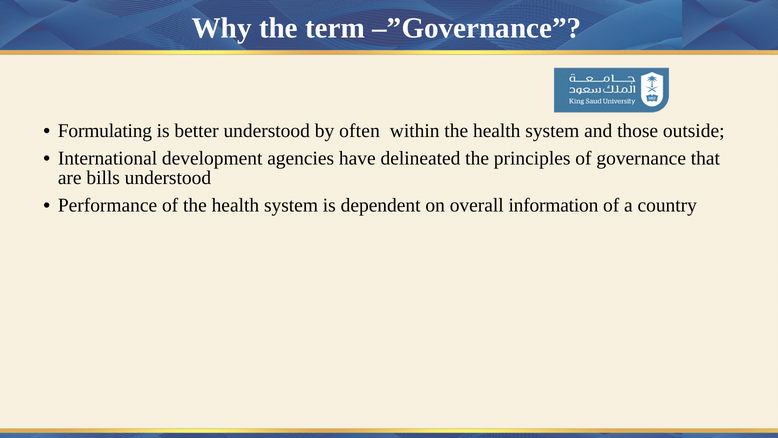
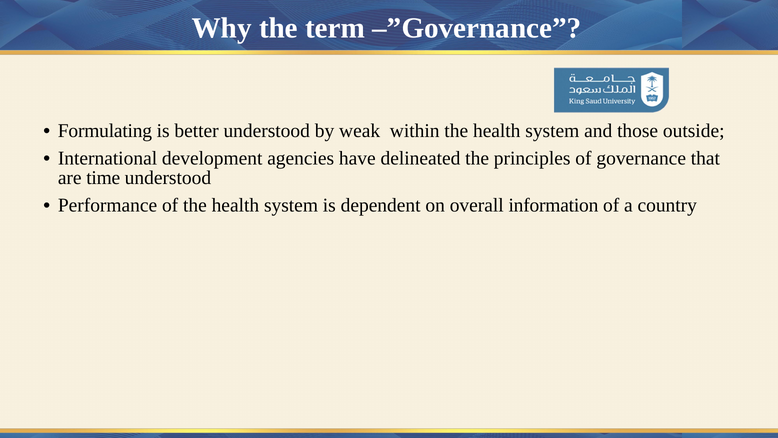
often: often -> weak (360, 131)
bills: bills -> time (103, 178)
